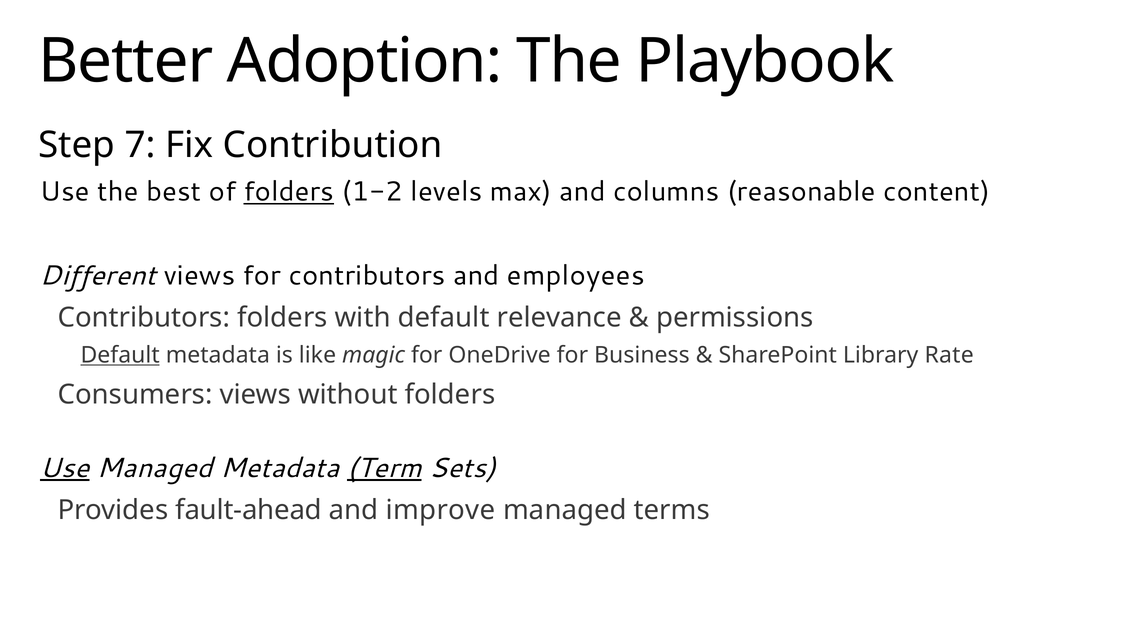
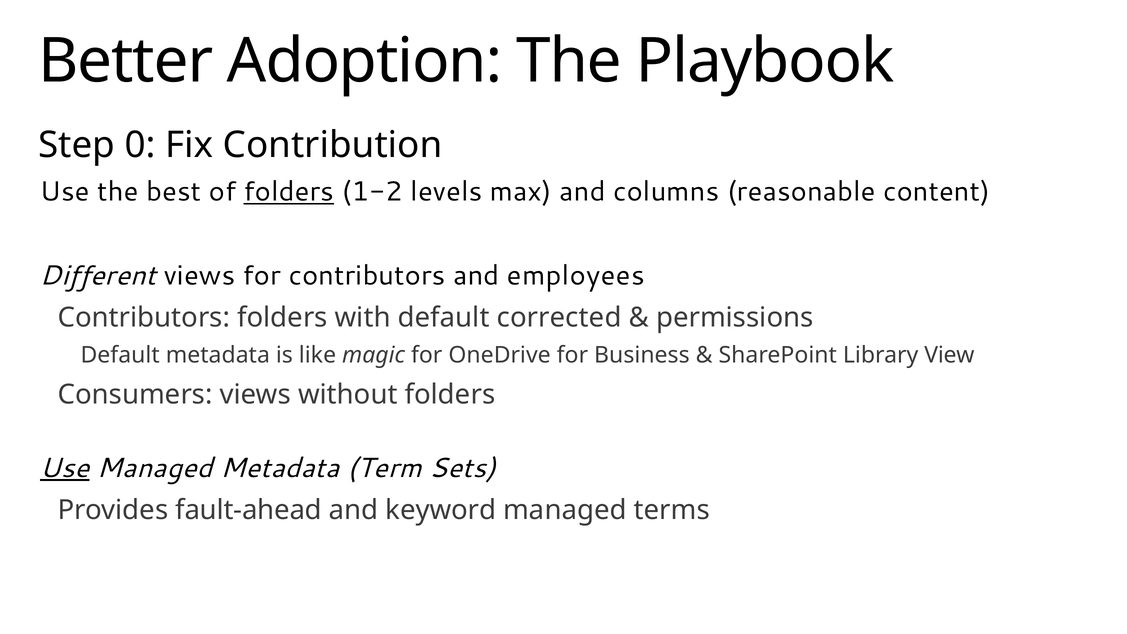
7: 7 -> 0 (140, 145)
relevance: relevance -> corrected (559, 318)
Default underline: present -> none (120, 355)
Rate: Rate -> View (949, 355)
Term underline: present -> none (384, 468)
improve: improve -> keyword (441, 510)
